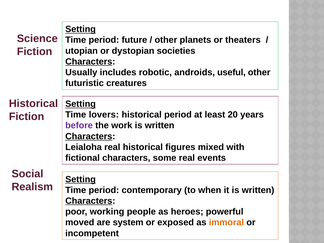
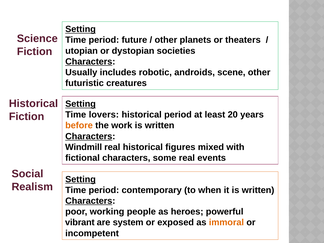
useful: useful -> scene (231, 72)
before colour: purple -> orange (79, 126)
Leialoha: Leialoha -> Windmill (84, 147)
moved: moved -> vibrant (80, 223)
